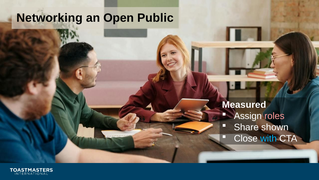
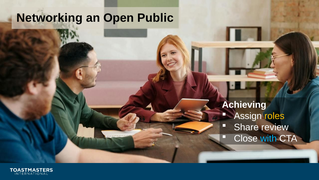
Measured: Measured -> Achieving (244, 104)
roles colour: pink -> yellow (274, 116)
shown: shown -> review (275, 127)
